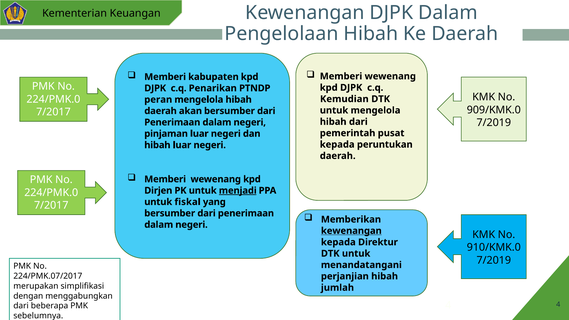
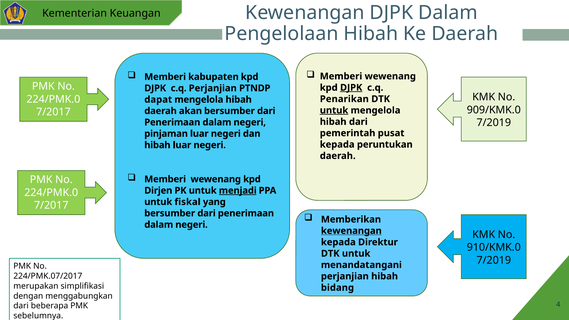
DJPK underline: none -> present (351, 88)
c.q Penarikan: Penarikan -> Perjanjian (213, 88)
Kemudian: Kemudian -> Penarikan (344, 99)
peran: peran -> dapat (158, 100)
untuk underline: none -> present (334, 110)
jumlah: jumlah -> bidang (337, 288)
